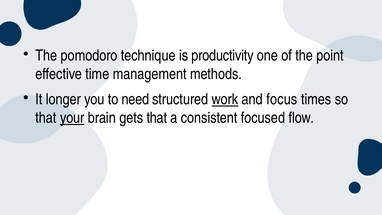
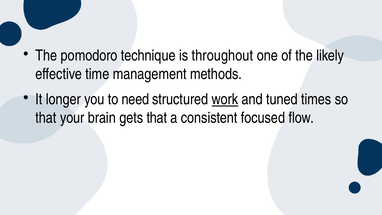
productivity: productivity -> throughout (222, 55)
point: point -> likely (330, 55)
focus: focus -> tuned (282, 99)
your underline: present -> none (72, 118)
